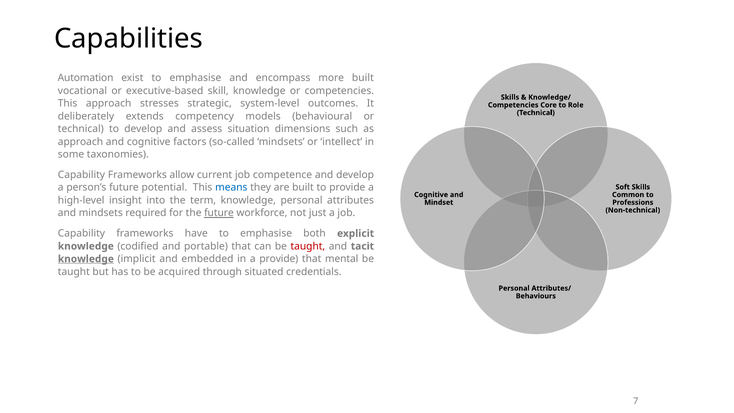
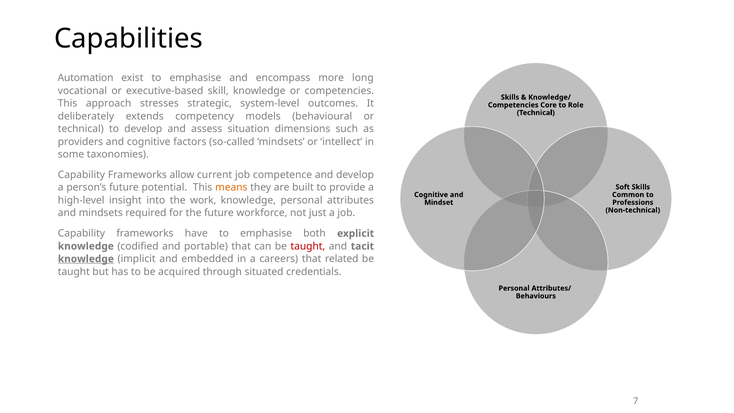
more built: built -> long (363, 78)
approach: approach -> providers (80, 142)
means colour: blue -> orange (231, 188)
term: term -> work (203, 200)
future underline: present -> none (219, 213)
a provide: provide -> careers (279, 259)
mental: mental -> related (342, 259)
